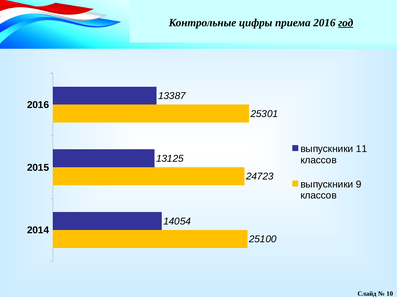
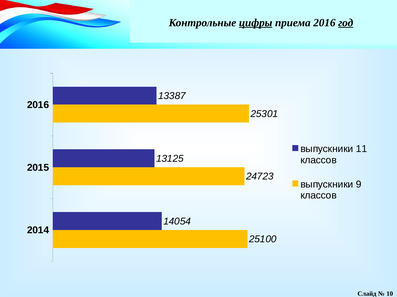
цифры underline: none -> present (256, 23)
